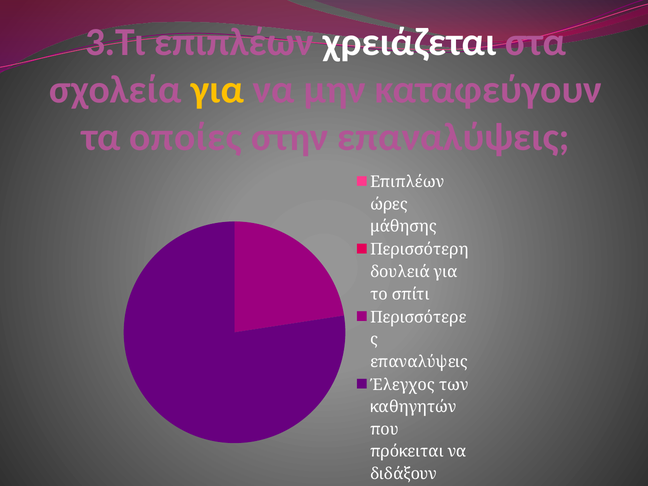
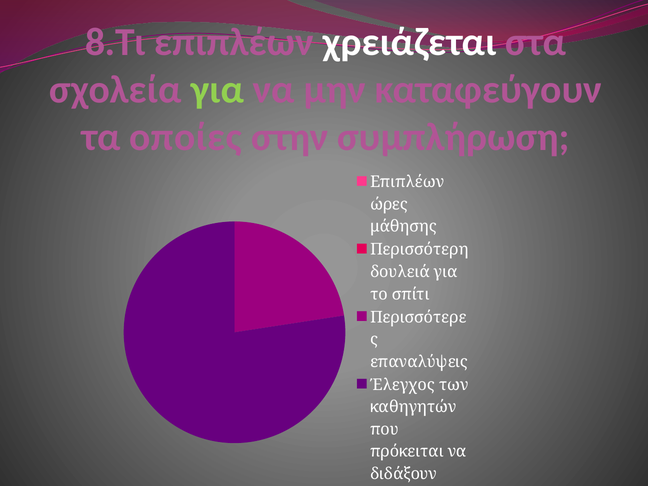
3.Τι: 3.Τι -> 8.Τι (116, 42)
για colour: yellow -> light green (217, 90)
στην επαναλύψεις: επαναλύψεις -> συμπλήρωση (453, 137)
